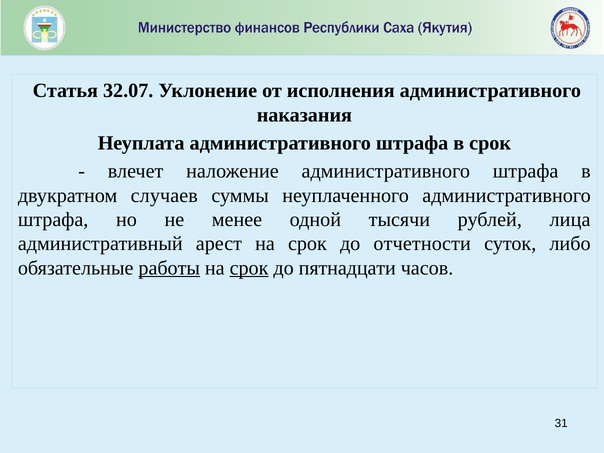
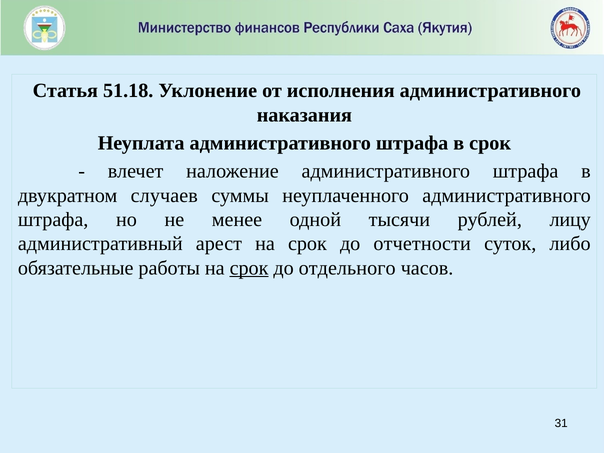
32.07: 32.07 -> 51.18 (128, 91)
лица: лица -> лицу (570, 220)
работы underline: present -> none (169, 268)
пятнадцати: пятнадцати -> отдельного (347, 268)
